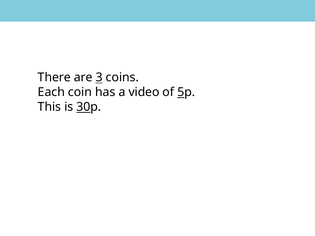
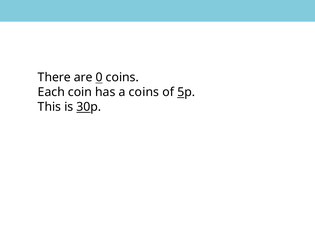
3: 3 -> 0 (99, 77)
a video: video -> coins (144, 92)
